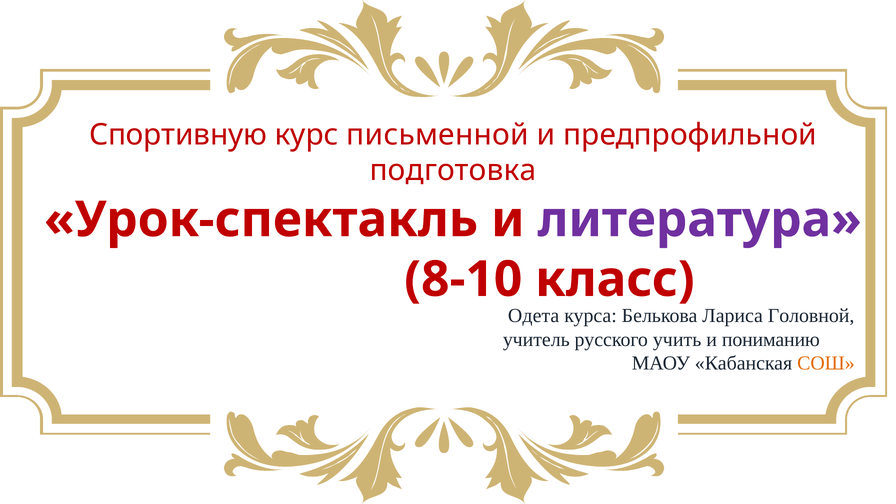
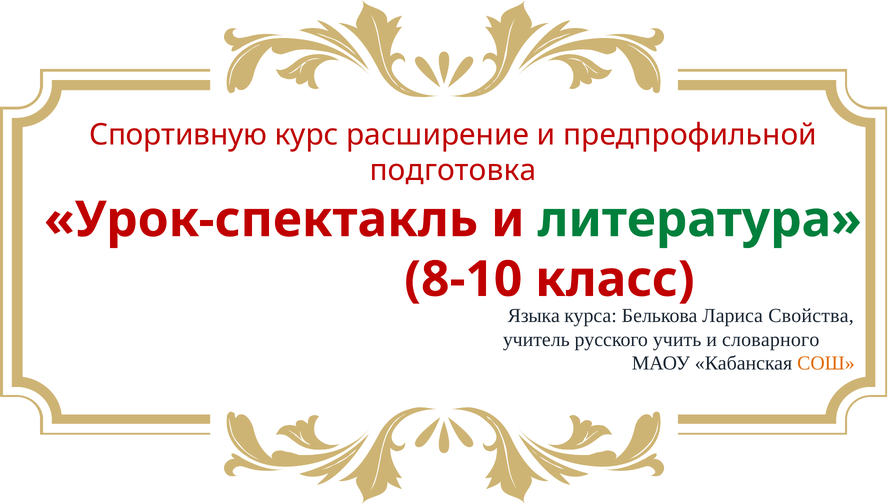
письменной: письменной -> расширение (438, 135)
литература colour: purple -> green (700, 220)
Одета: Одета -> Языка (534, 316)
Головной: Головной -> Свойства (811, 316)
пониманию: пониманию -> словарного (771, 339)
